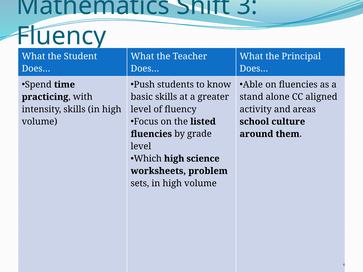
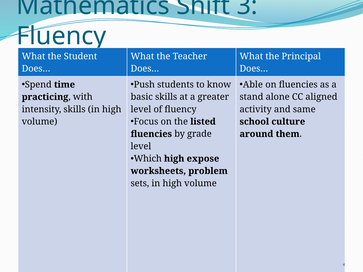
areas: areas -> same (304, 109)
science: science -> expose (203, 159)
